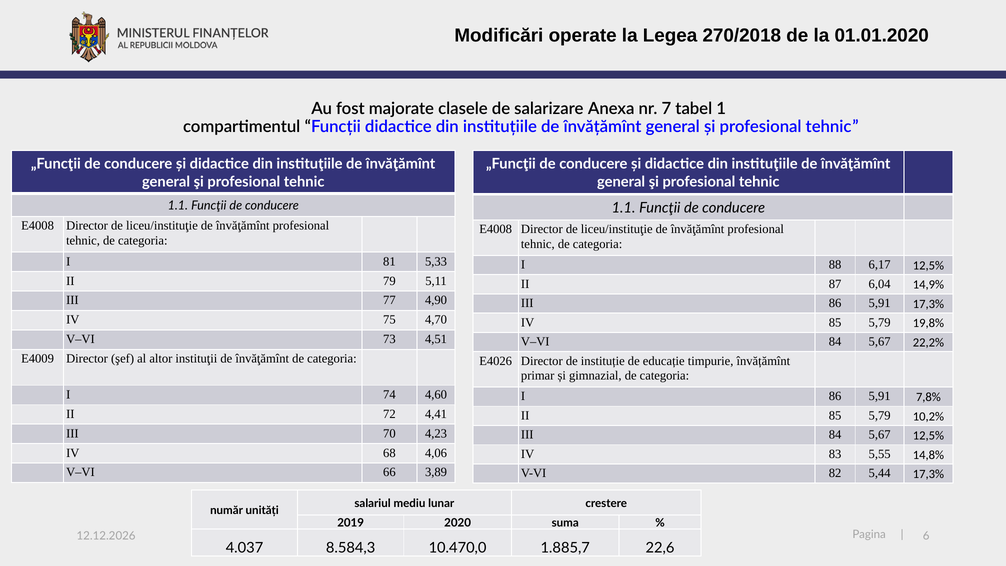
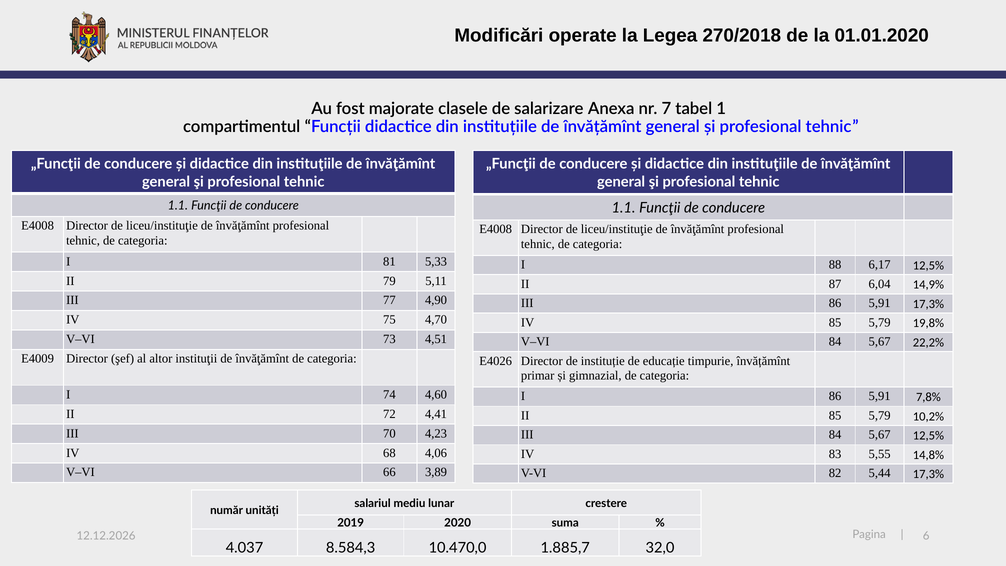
22,6: 22,6 -> 32,0 (660, 548)
